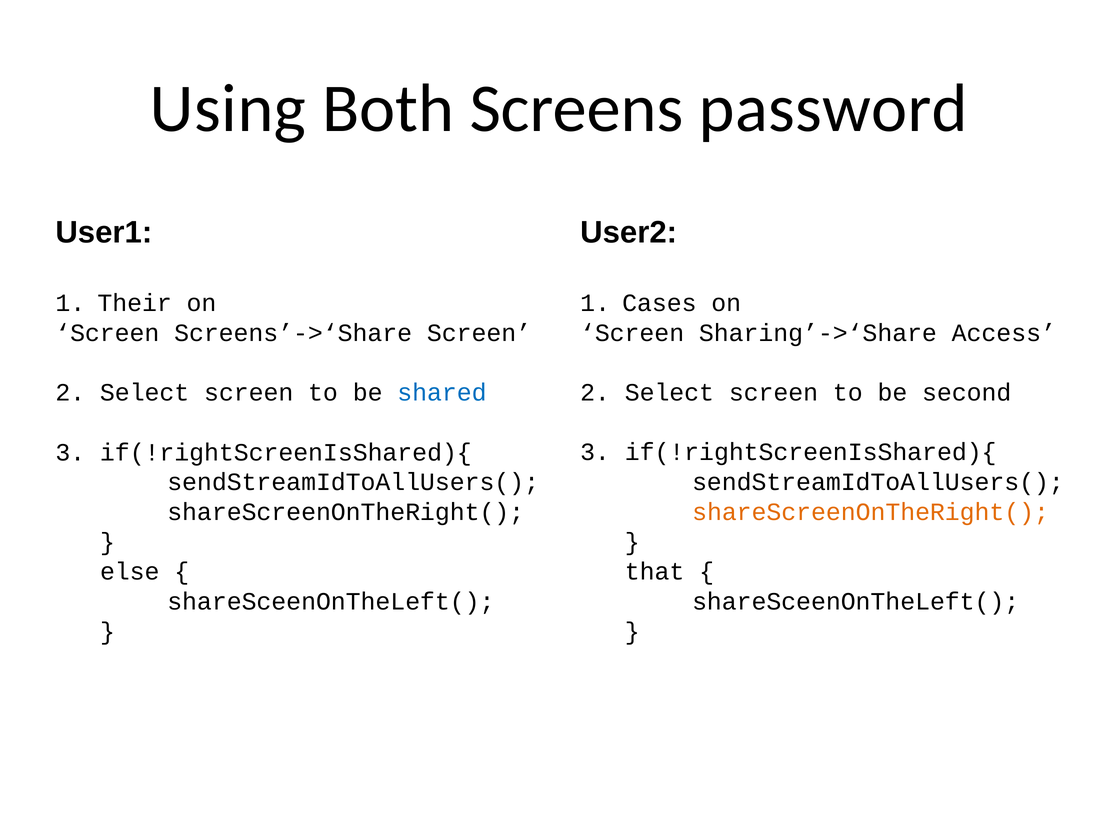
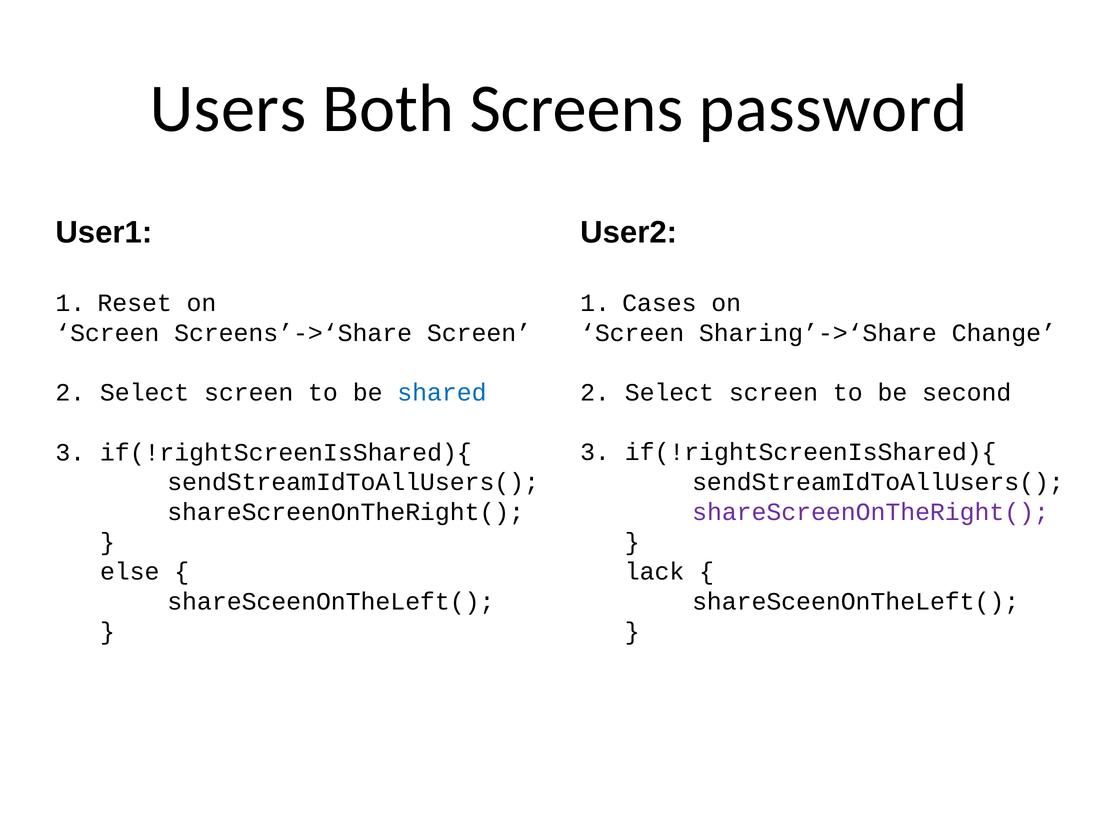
Using: Using -> Users (228, 108)
Their: Their -> Reset (135, 303)
Access: Access -> Change (1004, 333)
shareScreenOnTheRight( colour: orange -> purple (871, 512)
that: that -> lack (655, 571)
